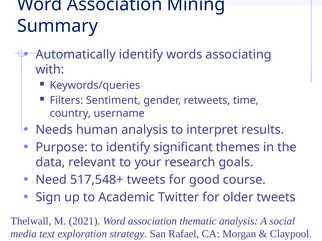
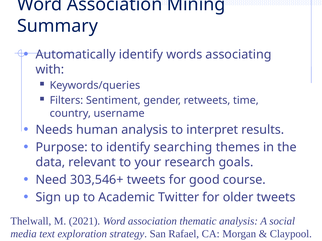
significant: significant -> searching (183, 148)
517,548+: 517,548+ -> 303,546+ (97, 180)
